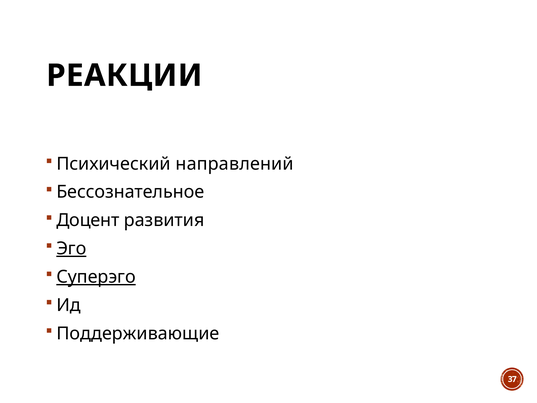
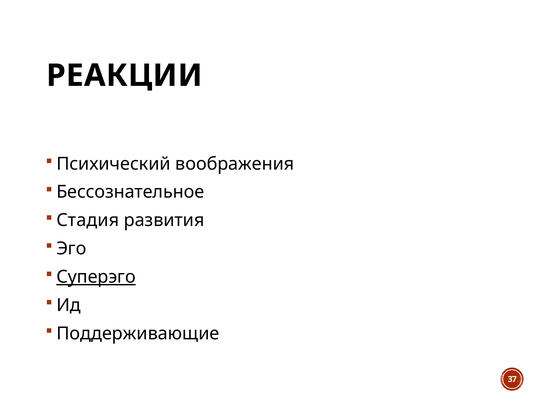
направлений: направлений -> воображения (235, 164)
Доцент: Доцент -> Стадия (88, 220)
Эго underline: present -> none (71, 248)
